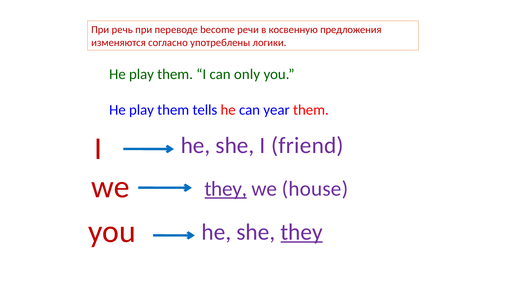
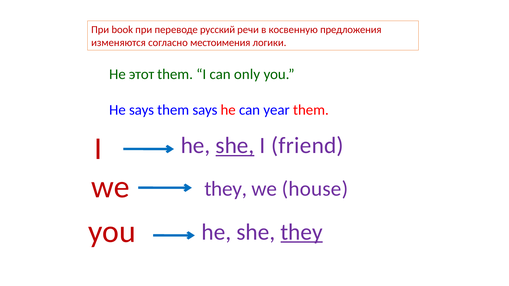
речь: речь -> book (122, 30)
become: become -> русский (218, 30)
употреблены: употреблены -> местоимения (220, 43)
play: play -> этот (142, 74)
play: play -> says (142, 110)
them tells: tells -> says (205, 110)
she underline: none -> present (235, 146)
they underline: present -> none (226, 189)
